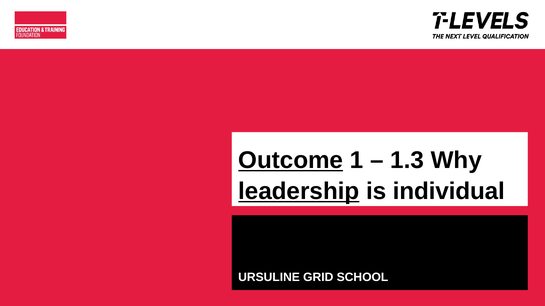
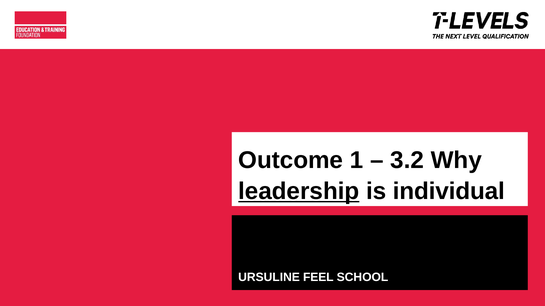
Outcome underline: present -> none (291, 161)
1.3: 1.3 -> 3.2 (407, 161)
GRID: GRID -> FEEL (318, 278)
